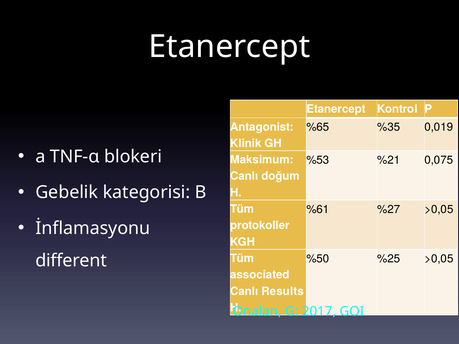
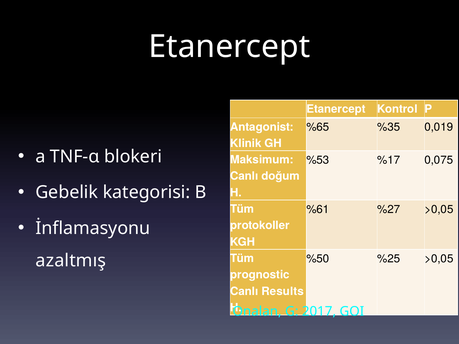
%21: %21 -> %17 (389, 160)
different: different -> azaltmış (71, 261)
associated: associated -> prognostic (260, 275)
